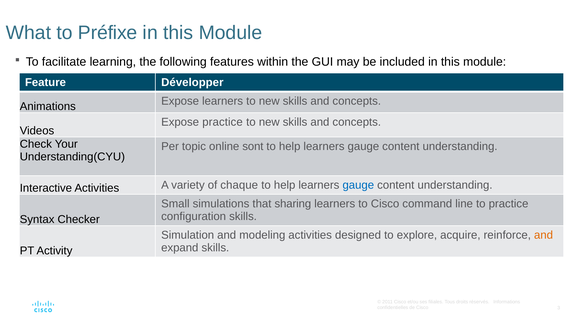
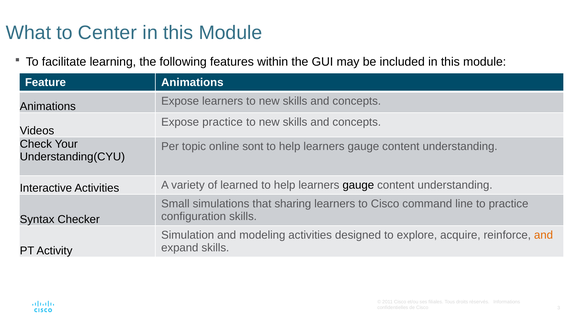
Préfixe: Préfixe -> Center (108, 33)
Feature Développer: Développer -> Animations (192, 82)
chaque: chaque -> learned (239, 185)
gauge colour: blue -> black (358, 185)
